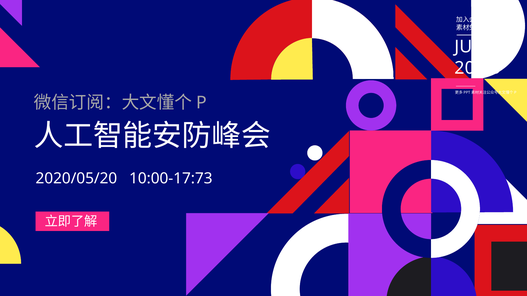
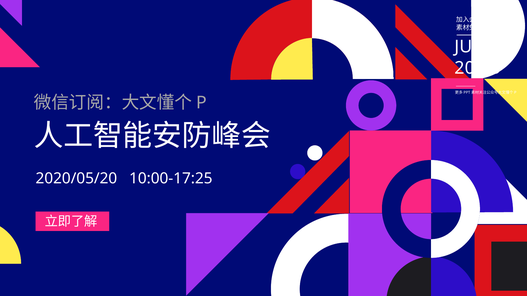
10:00-17:73: 10:00-17:73 -> 10:00-17:25 (171, 179)
